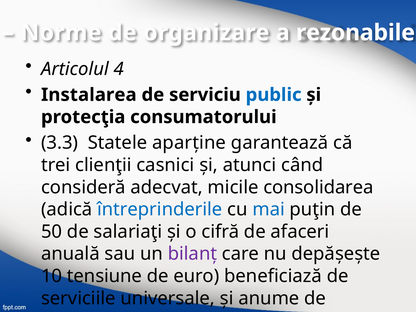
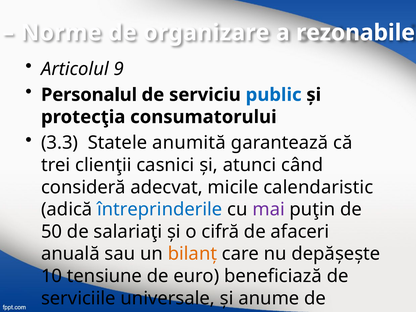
4: 4 -> 9 (119, 69)
Instalarea: Instalarea -> Personalul (89, 95)
aparţine: aparţine -> anumită (189, 143)
consolidarea: consolidarea -> calendaristic (318, 187)
mai colour: blue -> purple (269, 209)
bilanţ colour: purple -> orange (192, 254)
